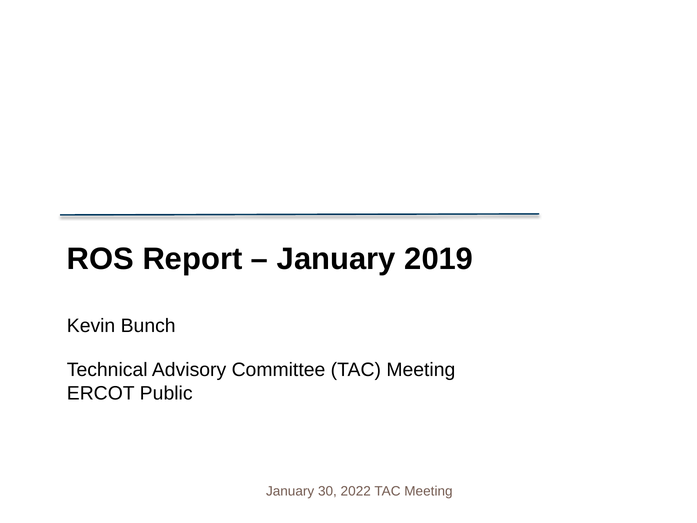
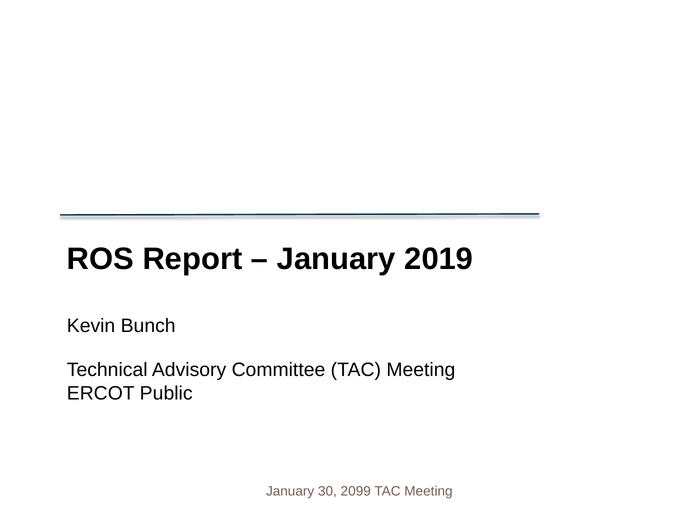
2022: 2022 -> 2099 (356, 491)
